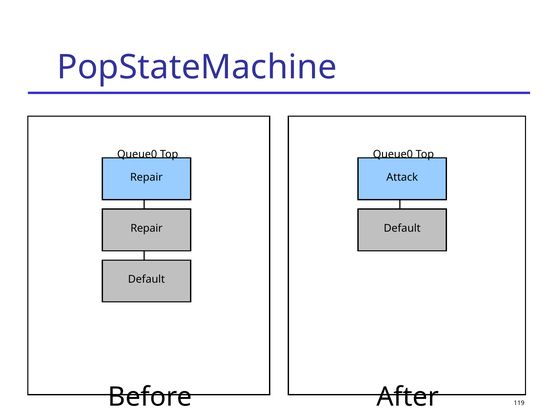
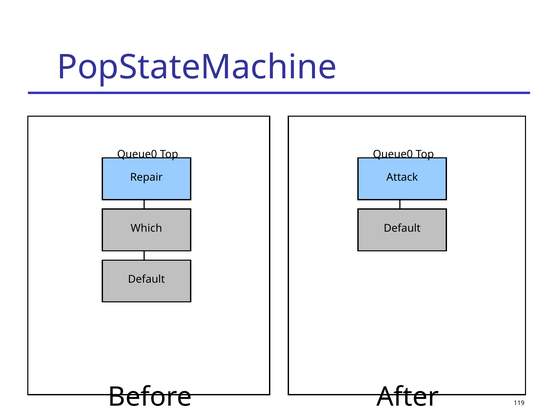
Repair: Repair -> Which (146, 228)
